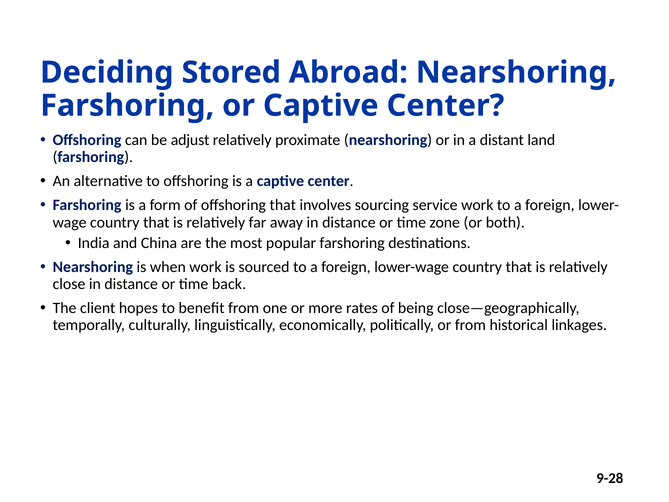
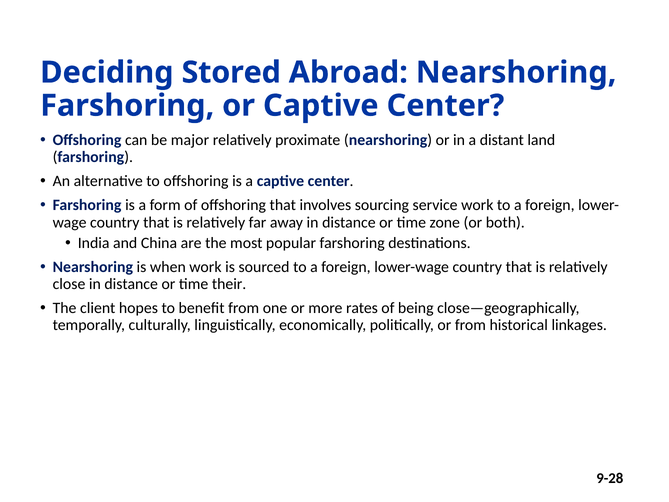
adjust: adjust -> major (190, 140)
back: back -> their (229, 284)
